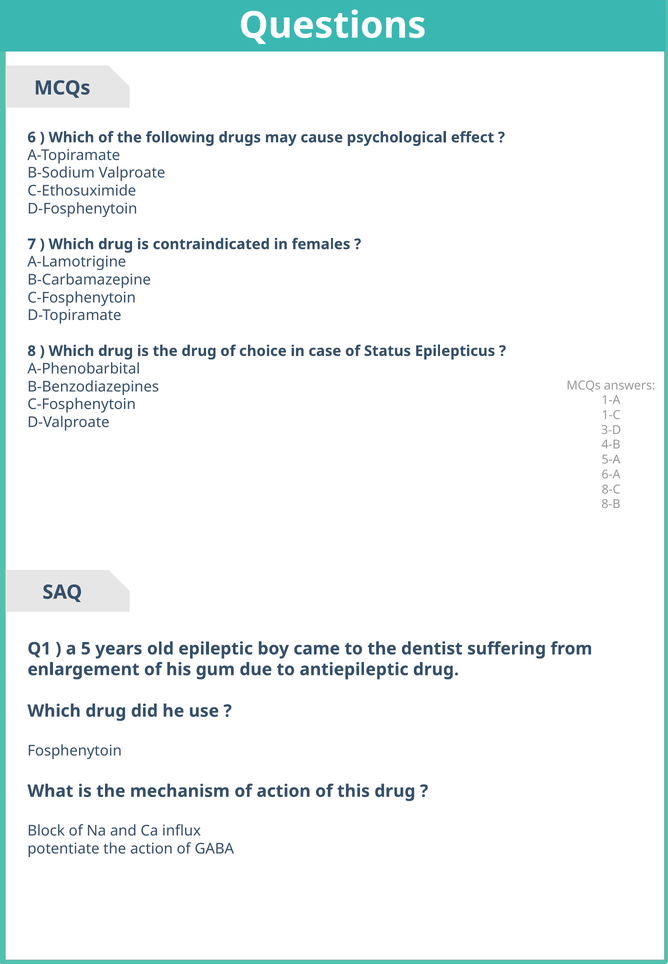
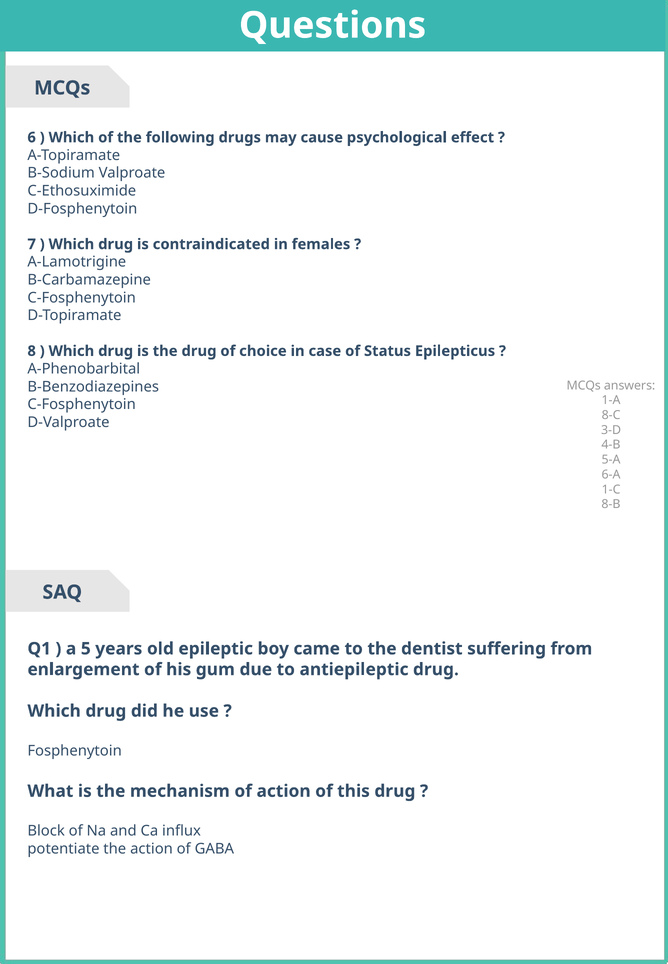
1-C: 1-C -> 8-C (611, 416)
8-C: 8-C -> 1-C (611, 490)
